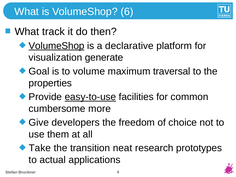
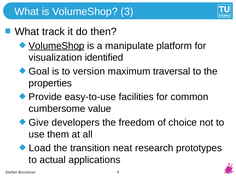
6: 6 -> 3 (127, 12)
declarative: declarative -> manipulate (129, 46)
generate: generate -> identified (104, 58)
volume: volume -> version (89, 71)
easy-to-use underline: present -> none (90, 97)
more: more -> value (100, 109)
Take: Take -> Load (40, 148)
